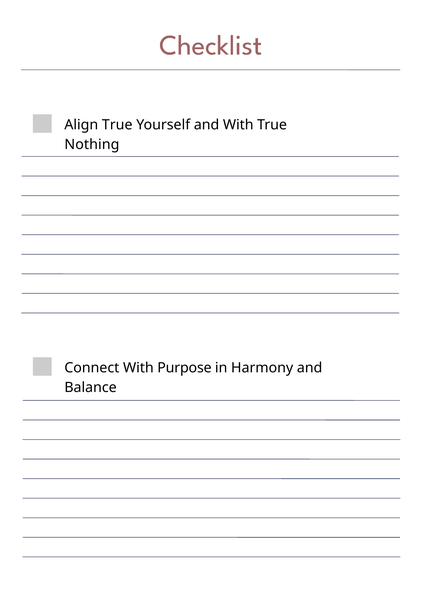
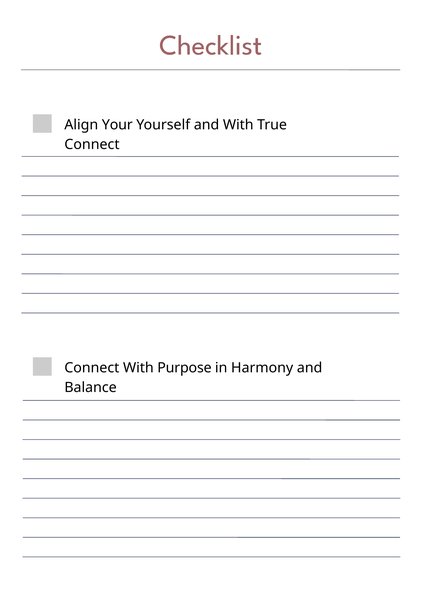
Align True: True -> Your (117, 125)
Nothing: Nothing -> Connect (92, 145)
